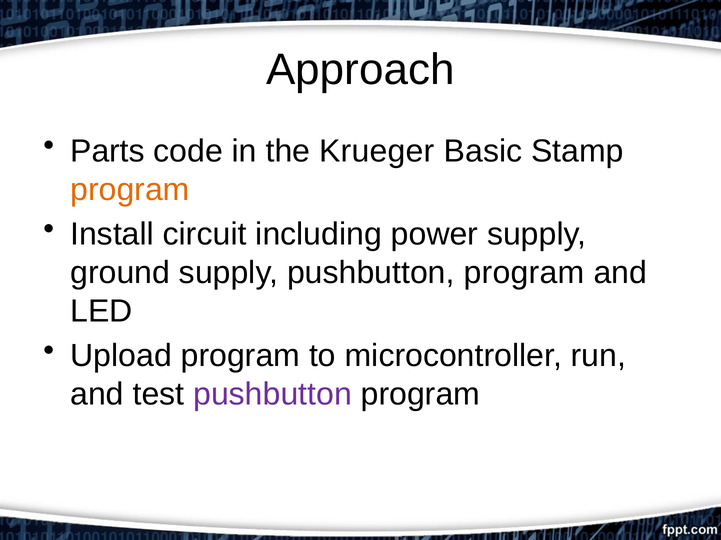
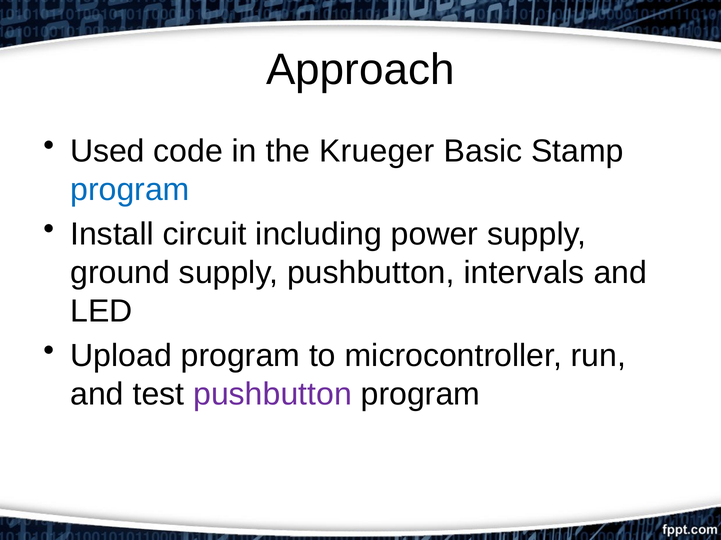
Parts: Parts -> Used (107, 151)
program colour: orange -> blue (130, 190)
supply pushbutton program: program -> intervals (524, 273)
